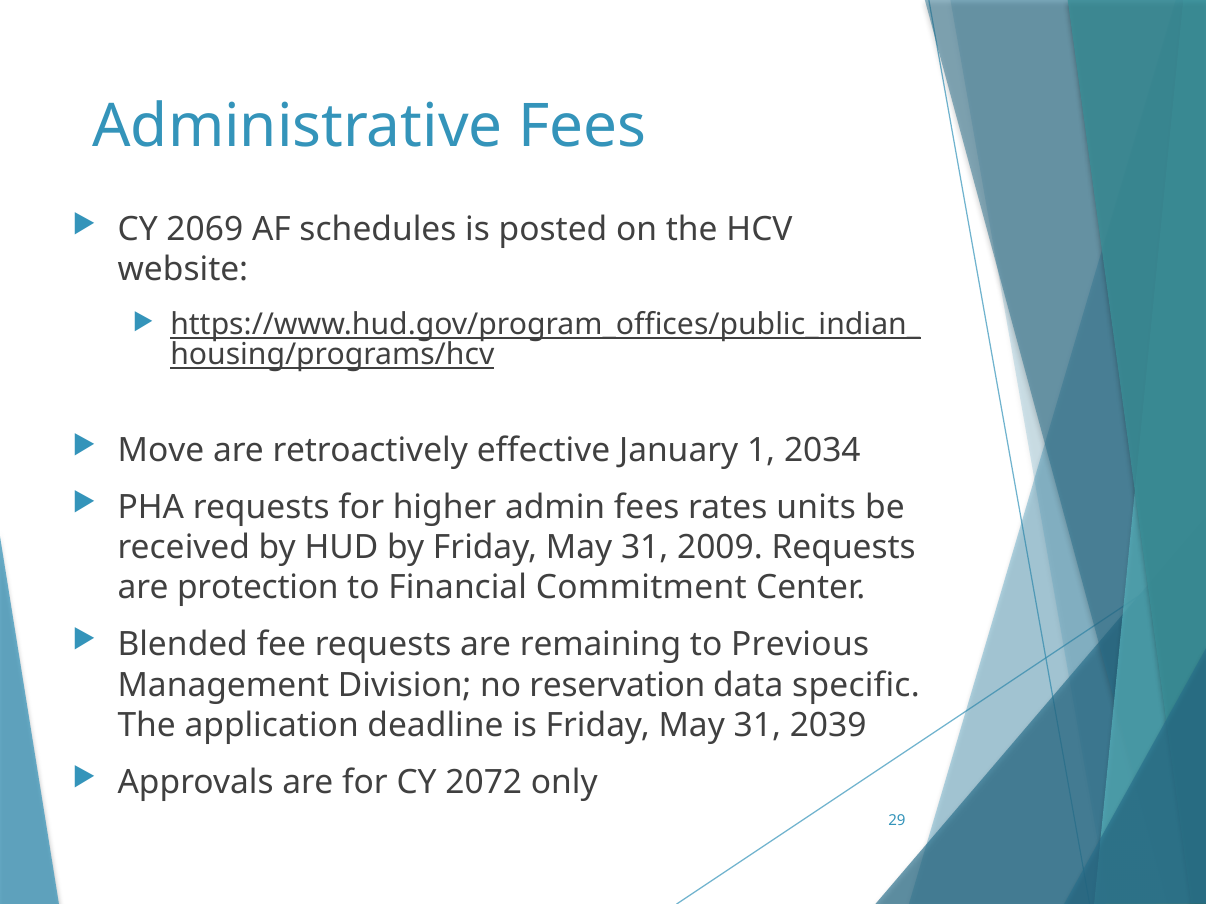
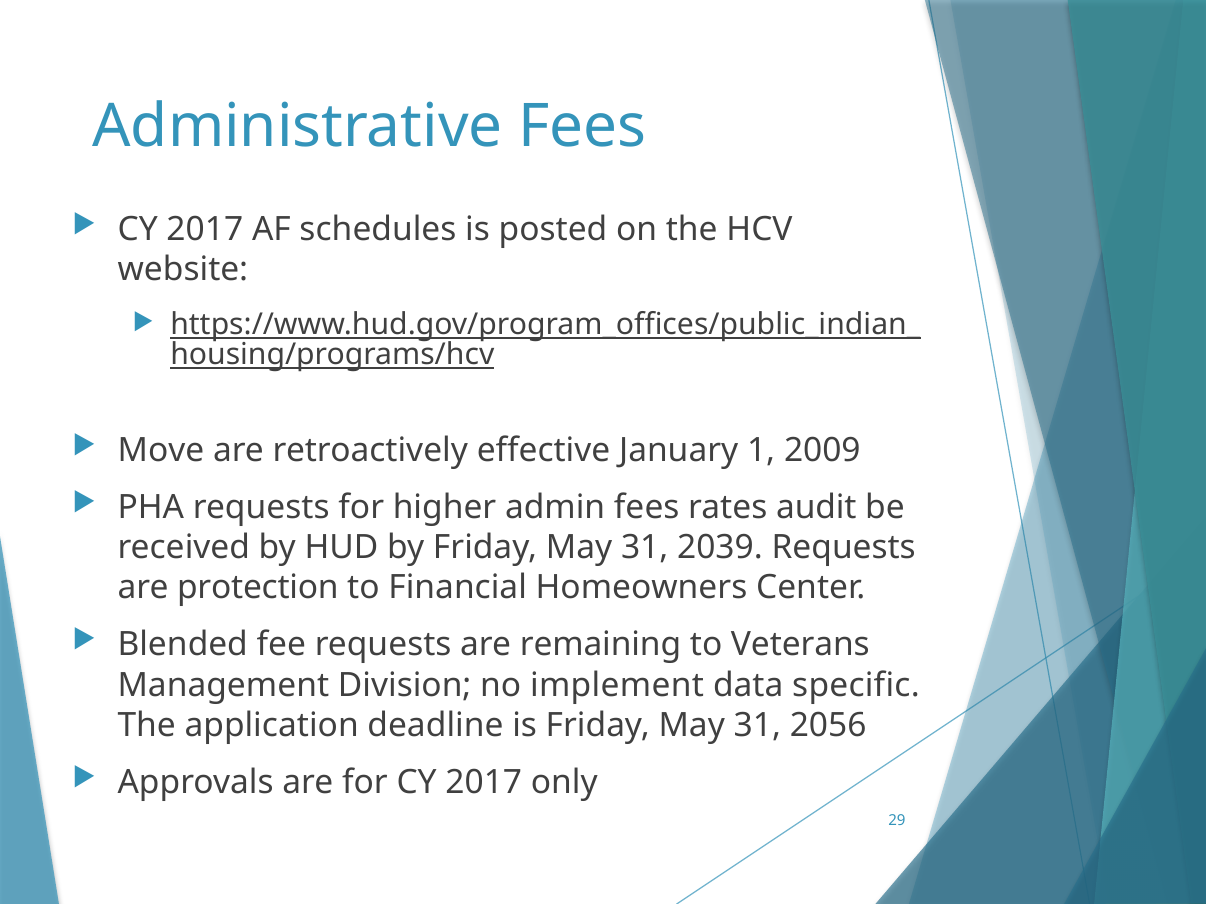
2069: 2069 -> 2017 (205, 229)
2034: 2034 -> 2009 (822, 451)
units: units -> audit (816, 508)
2009: 2009 -> 2039 (720, 548)
Commitment: Commitment -> Homeowners (641, 588)
Previous: Previous -> Veterans (800, 645)
reservation: reservation -> implement (617, 685)
2039: 2039 -> 2056 (828, 726)
for CY 2072: 2072 -> 2017 (484, 783)
